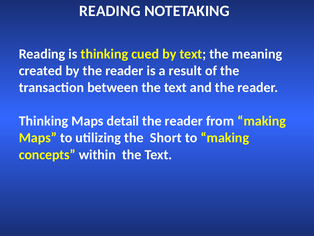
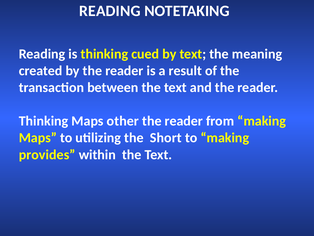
detail: detail -> other (123, 121)
concepts: concepts -> provides (47, 154)
